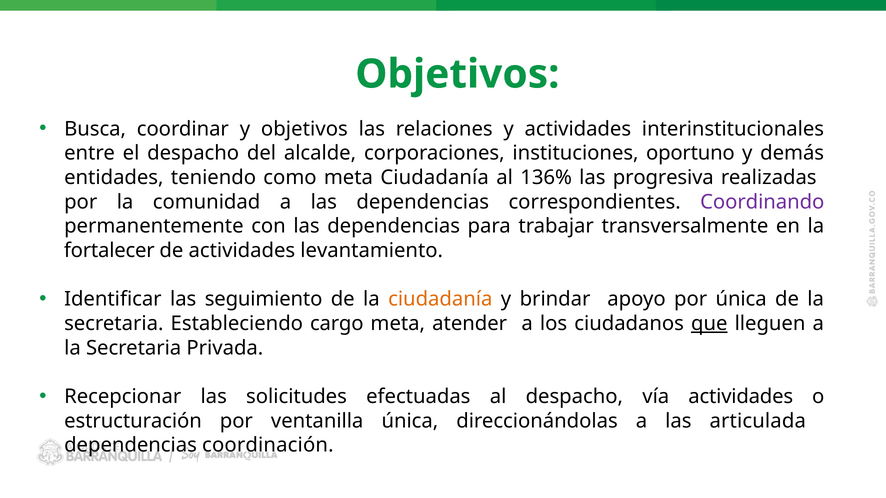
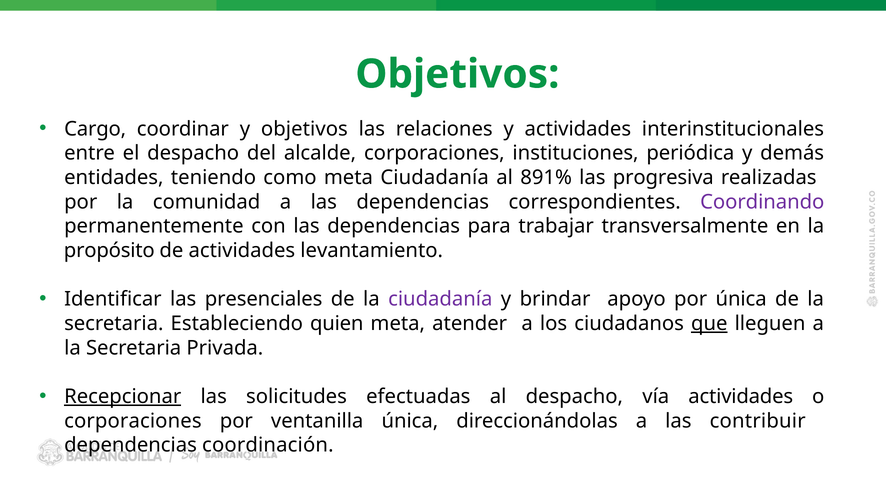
Busca: Busca -> Cargo (95, 129)
oportuno: oportuno -> periódica (690, 153)
136%: 136% -> 891% (546, 178)
fortalecer: fortalecer -> propósito (109, 251)
seguimiento: seguimiento -> presenciales (264, 299)
ciudadanía colour: orange -> purple (440, 299)
cargo: cargo -> quien (337, 324)
Recepcionar underline: none -> present (123, 397)
estructuración: estructuración -> corporaciones (133, 421)
articulada: articulada -> contribuir (758, 421)
